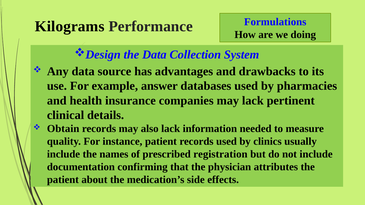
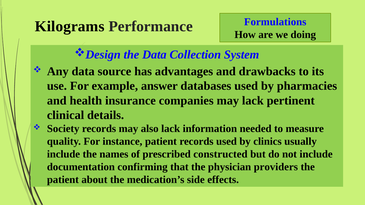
Obtain: Obtain -> Society (63, 129)
registration: registration -> constructed (220, 154)
attributes: attributes -> providers (276, 167)
